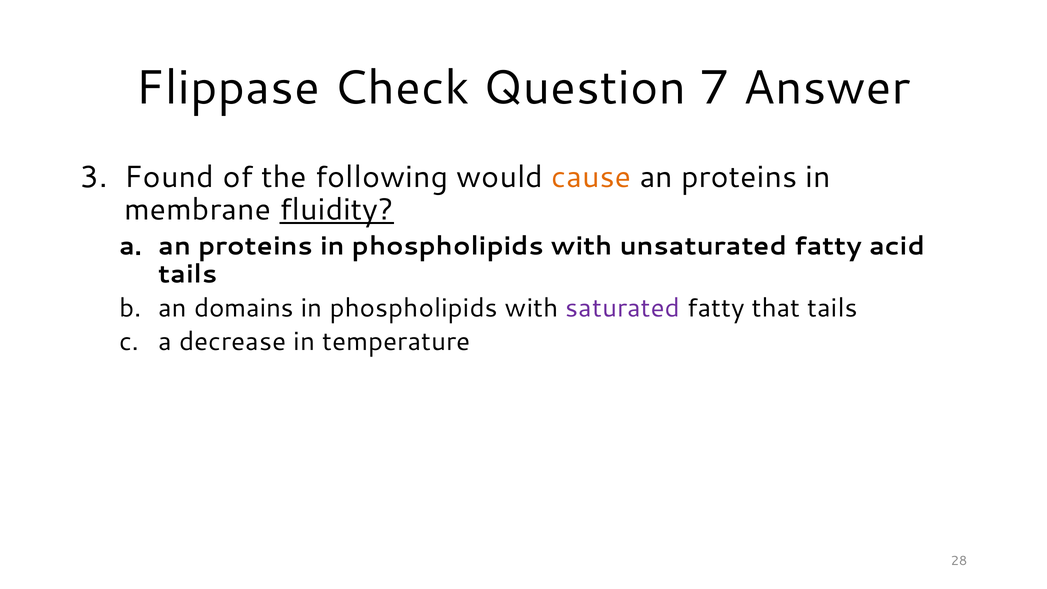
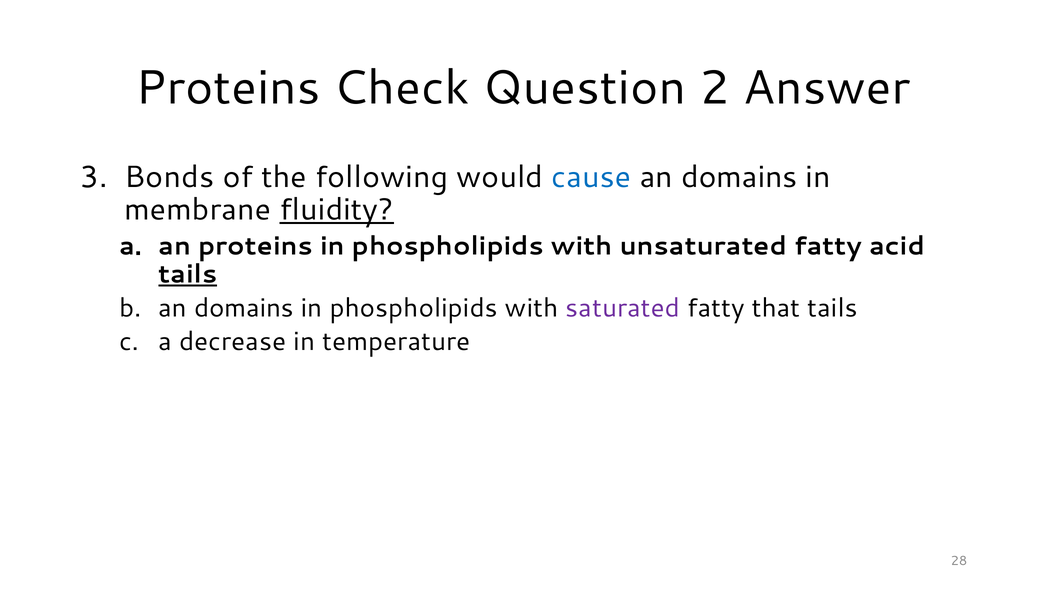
Flippase: Flippase -> Proteins (228, 88)
7: 7 -> 2 (714, 88)
Found: Found -> Bonds (169, 177)
cause colour: orange -> blue (591, 177)
proteins: proteins -> domains (739, 177)
tails underline: none -> present (188, 274)
